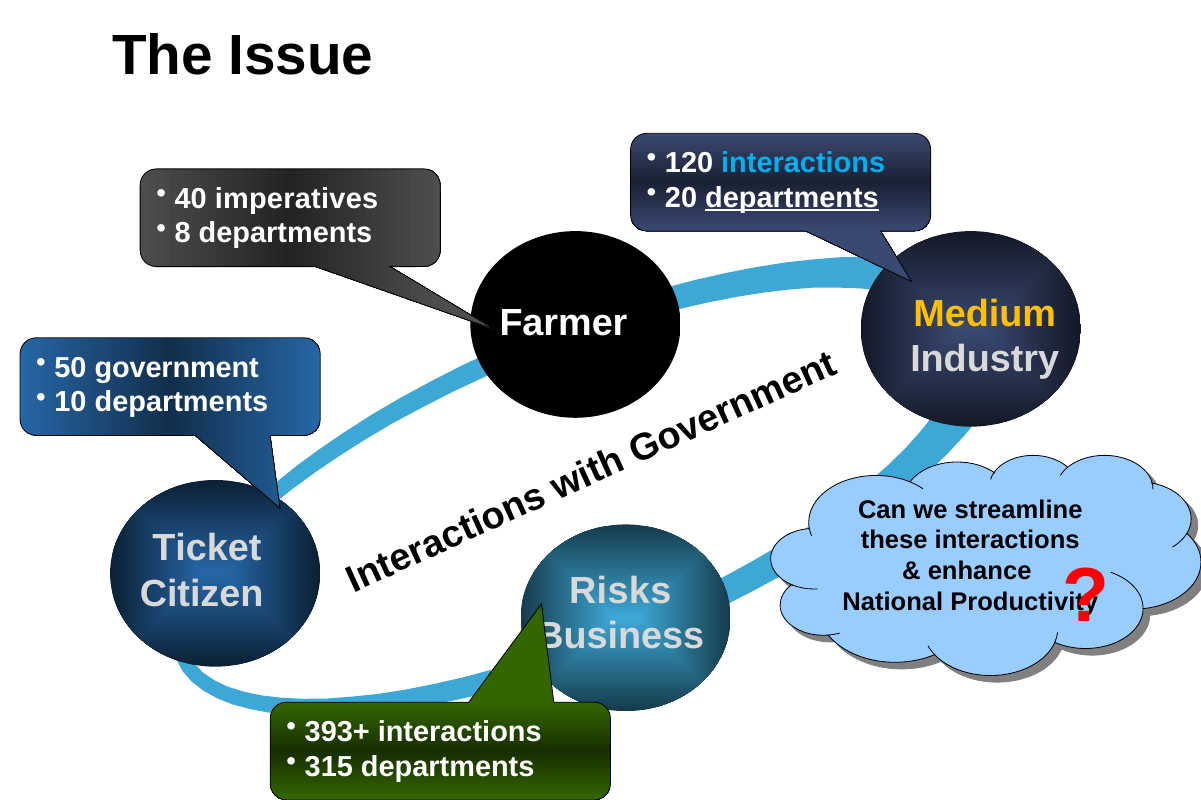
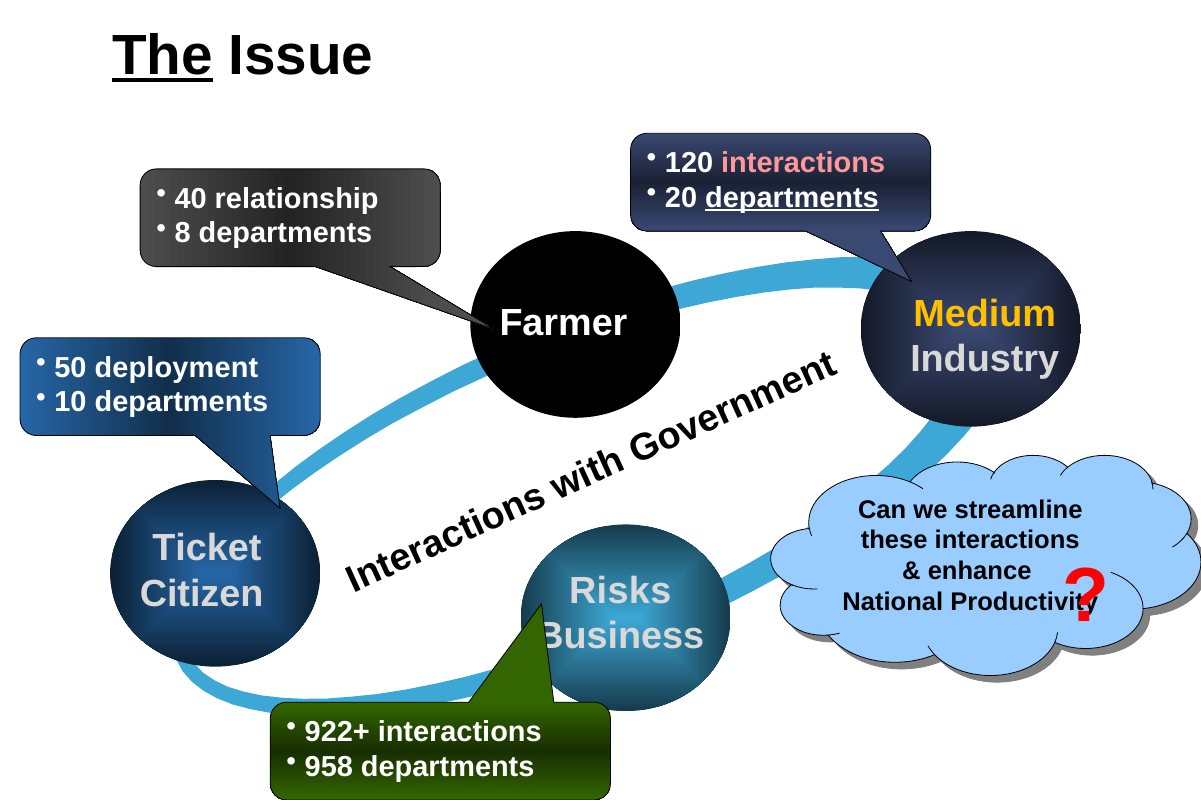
The underline: none -> present (163, 56)
interactions colour: light blue -> pink (803, 163)
imperatives: imperatives -> relationship (297, 199)
government: government -> deployment (176, 368)
393+: 393+ -> 922+ (337, 733)
315: 315 -> 958 (329, 767)
